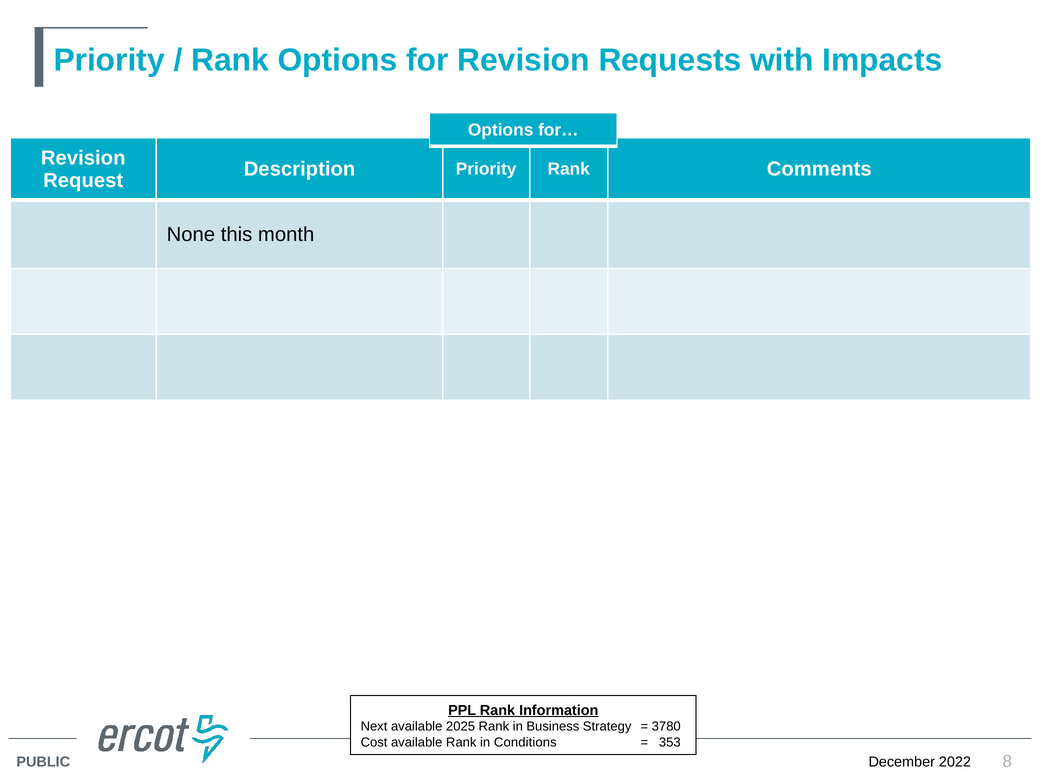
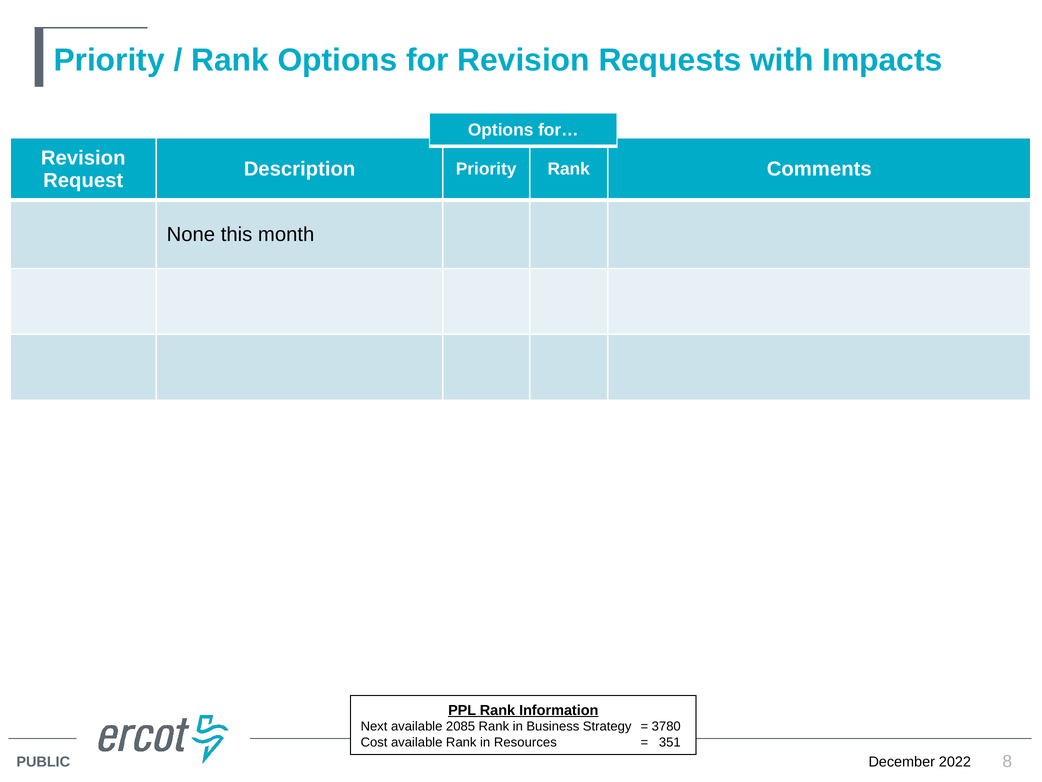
2025: 2025 -> 2085 (461, 726)
Conditions: Conditions -> Resources (525, 742)
353: 353 -> 351 (670, 742)
